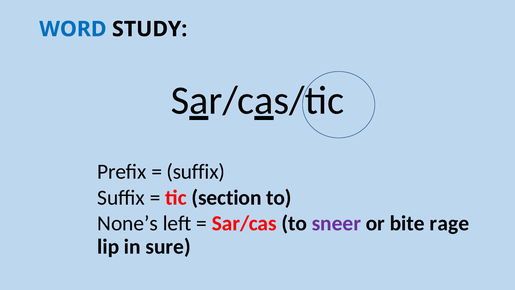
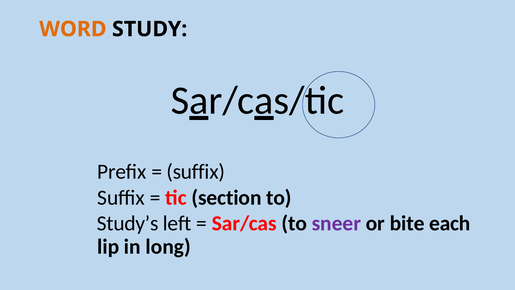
WORD colour: blue -> orange (73, 29)
None’s: None’s -> Study’s (128, 223)
rage: rage -> each (450, 223)
sure: sure -> long (168, 246)
